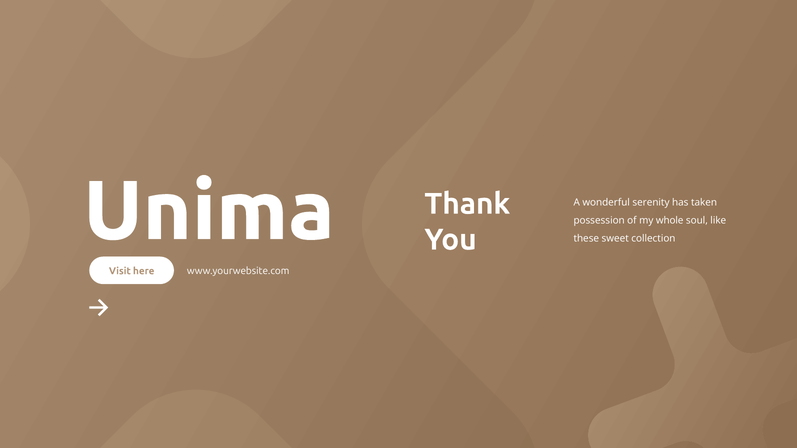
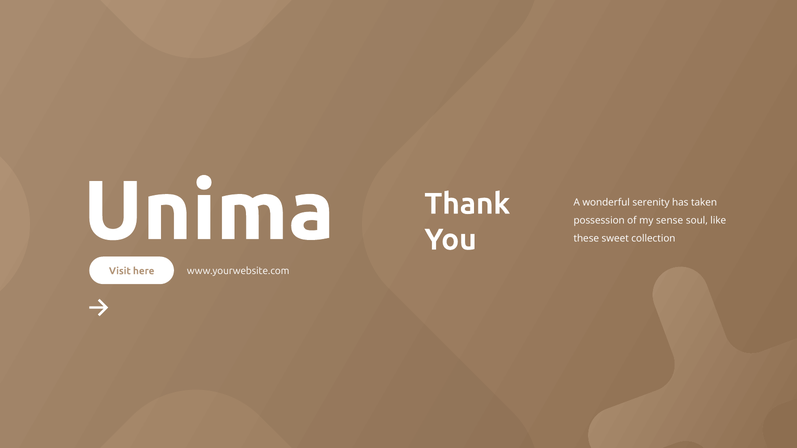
whole: whole -> sense (670, 221)
